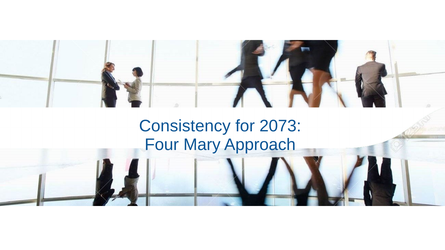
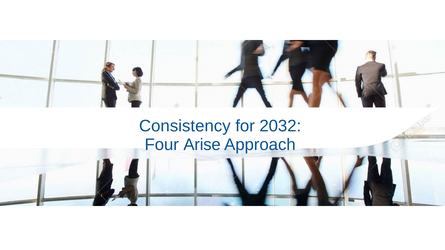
2073: 2073 -> 2032 (280, 126)
Mary: Mary -> Arise (202, 145)
